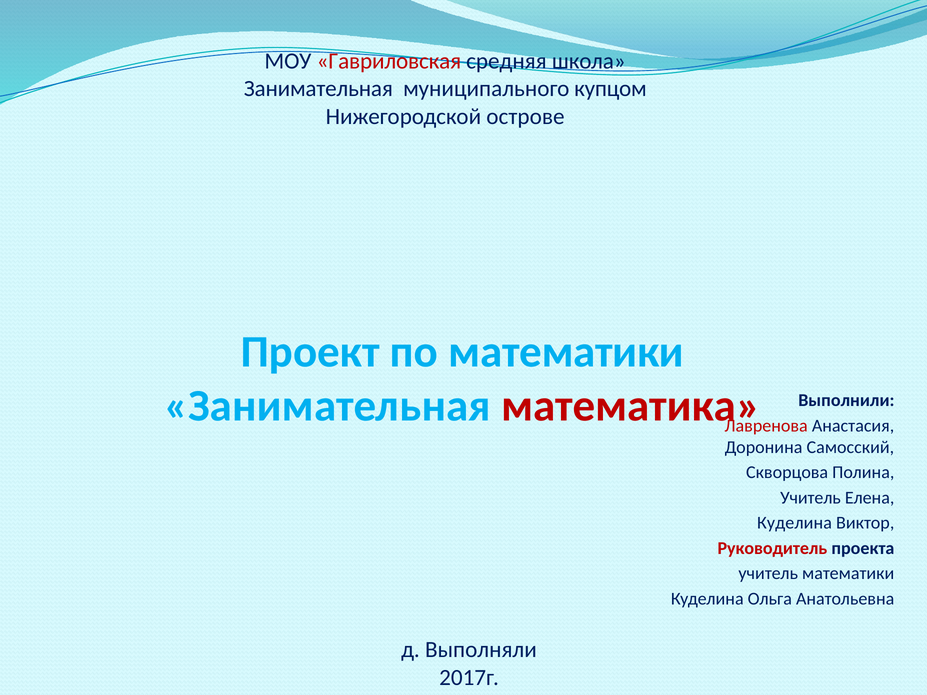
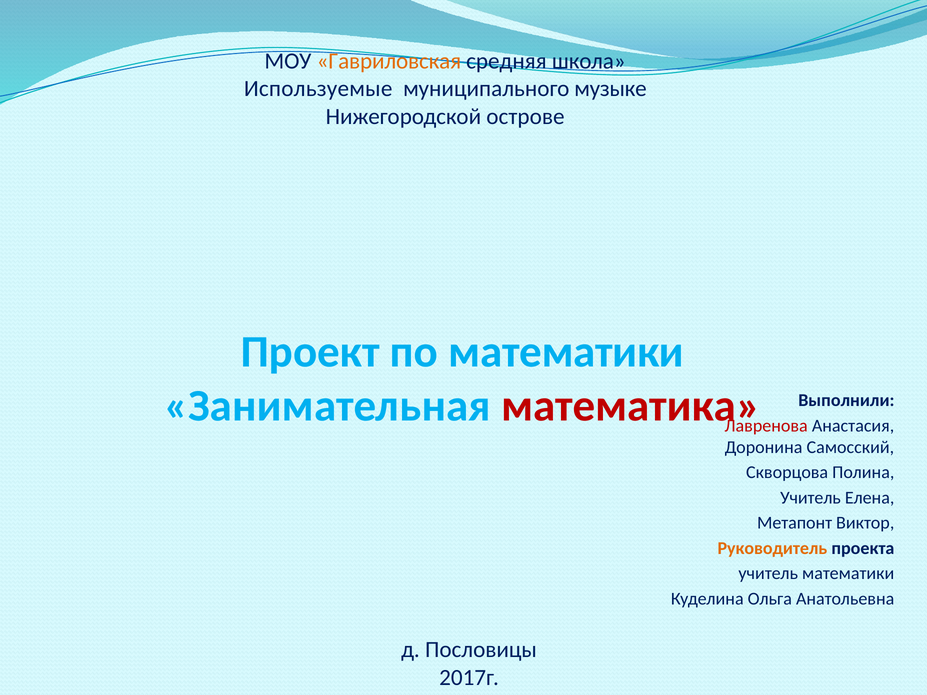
Гавриловская colour: red -> orange (389, 61)
Занимательная: Занимательная -> Используемые (318, 89)
купцом: купцом -> музыке (611, 89)
Куделина: Куделина -> Метапонт (795, 523)
Руководитель colour: red -> orange (772, 548)
Выполняли: Выполняли -> Пословицы (481, 650)
